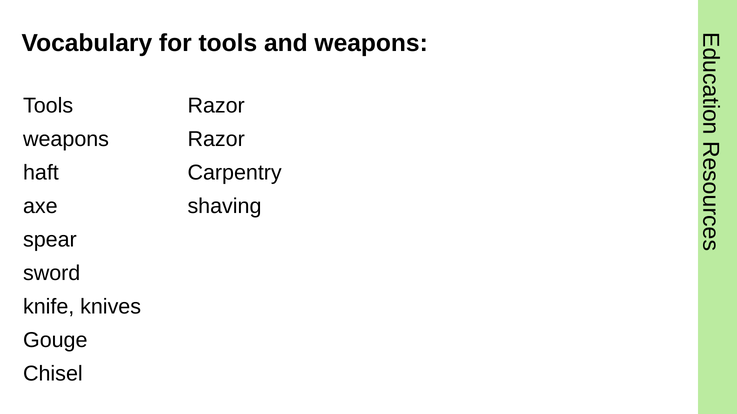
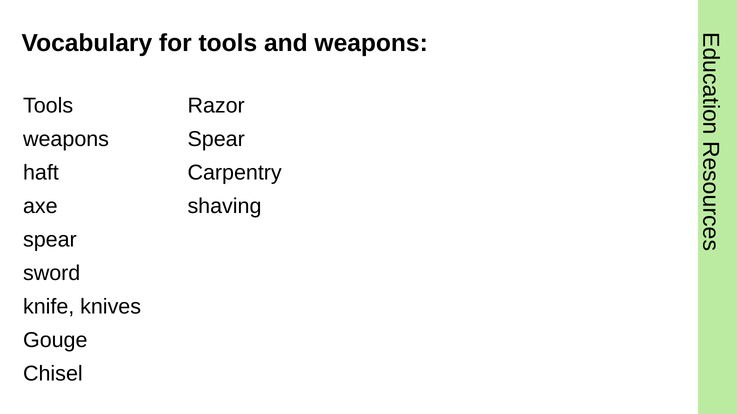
Razor: Razor -> Spear (216, 139)
